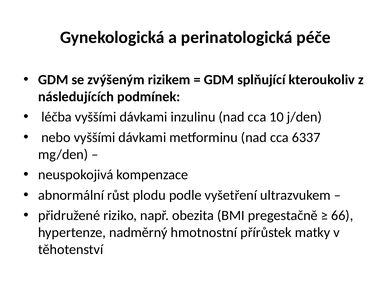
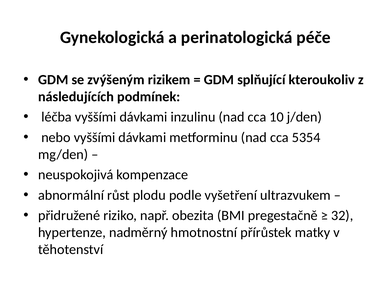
6337: 6337 -> 5354 (306, 138)
66: 66 -> 32 (342, 216)
